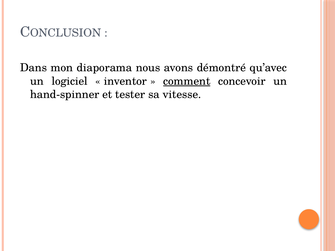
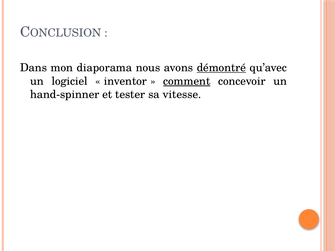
démontré underline: none -> present (221, 68)
